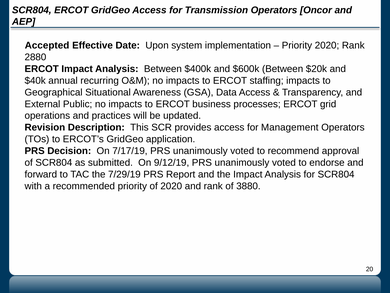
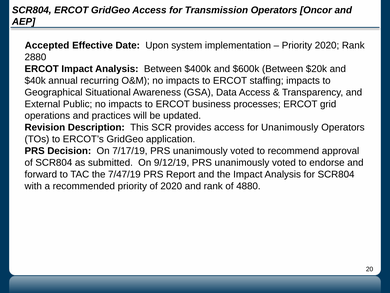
for Management: Management -> Unanimously (290, 127)
7/29/19: 7/29/19 -> 7/47/19 (124, 174)
3880: 3880 -> 4880 (248, 186)
